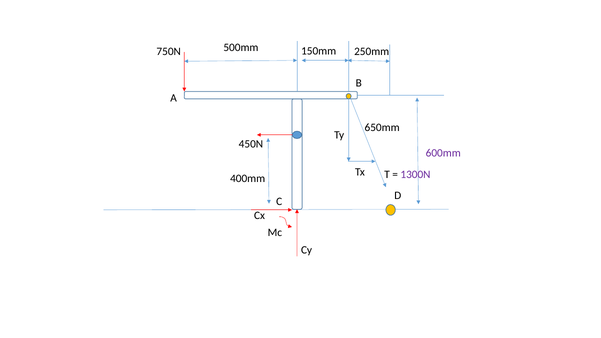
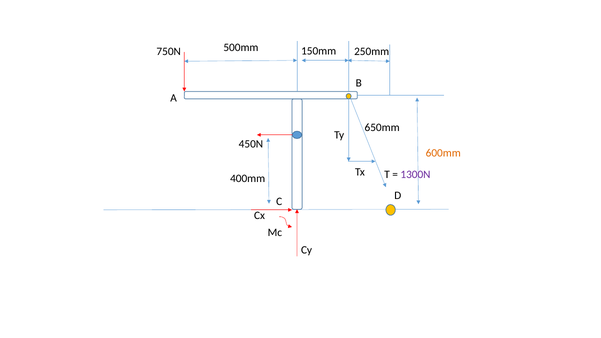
600mm colour: purple -> orange (443, 153)
